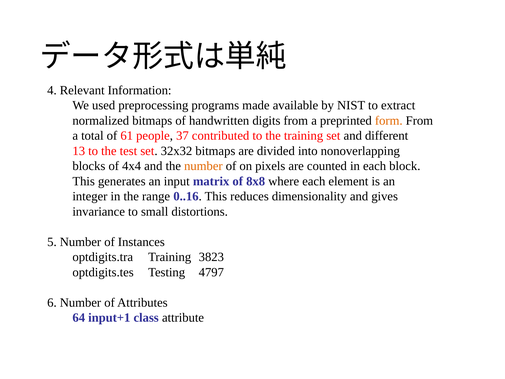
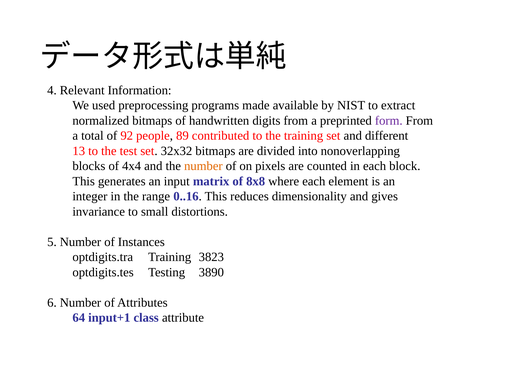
form colour: orange -> purple (389, 121)
61: 61 -> 92 (127, 136)
37: 37 -> 89 (182, 136)
4797: 4797 -> 3890 (211, 272)
